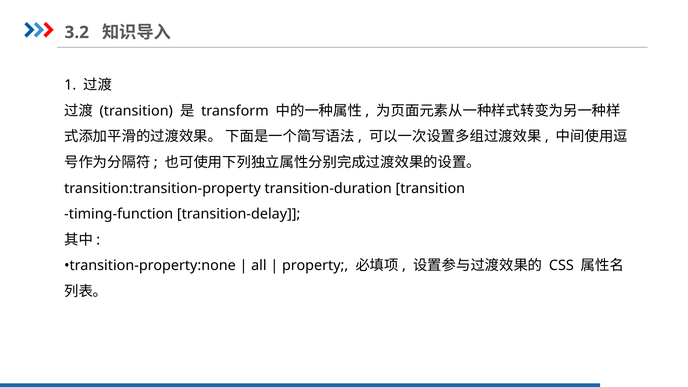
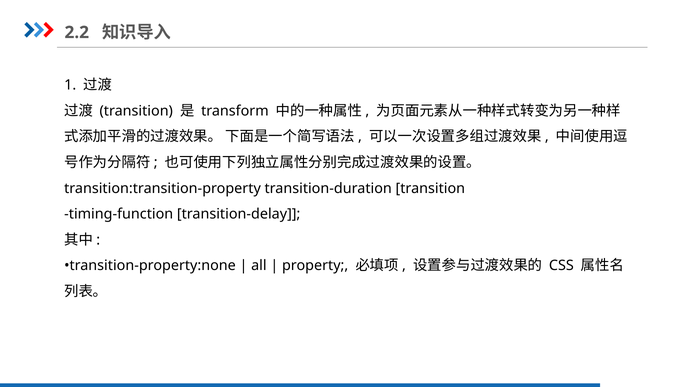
3.2: 3.2 -> 2.2 (77, 32)
